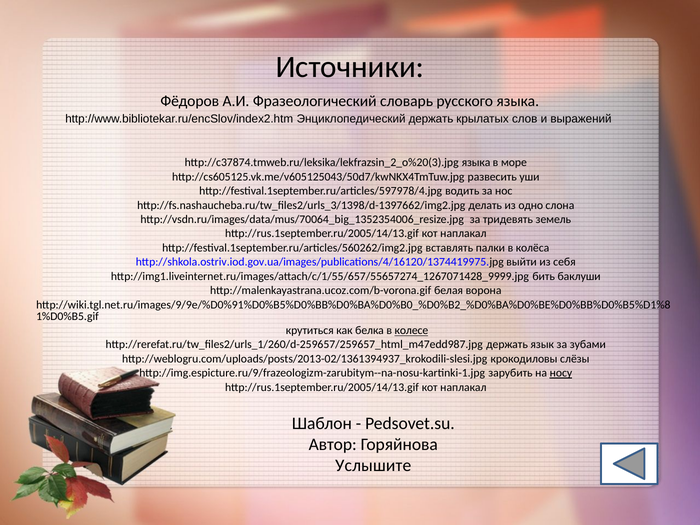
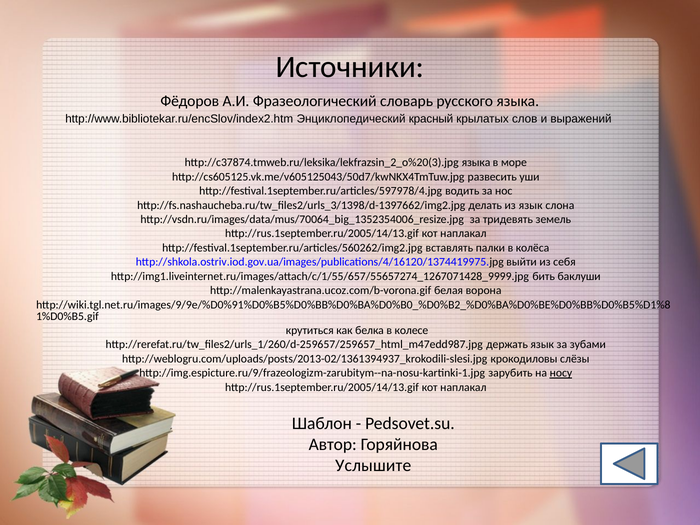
Энциклопедический держать: держать -> красный (431, 119)
из одно: одно -> язык (531, 205)
колесе underline: present -> none (411, 331)
